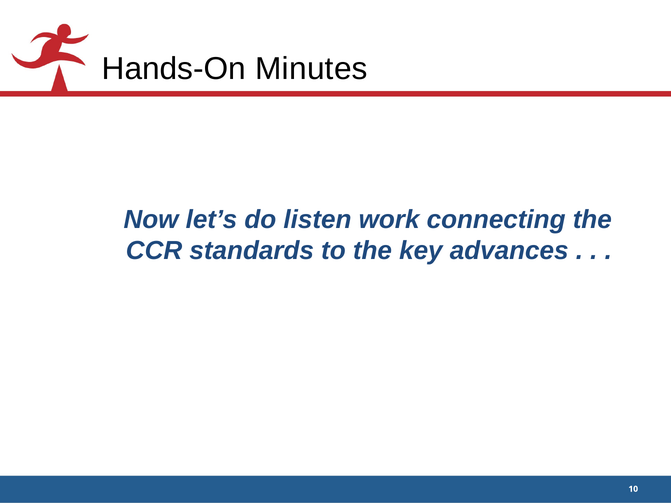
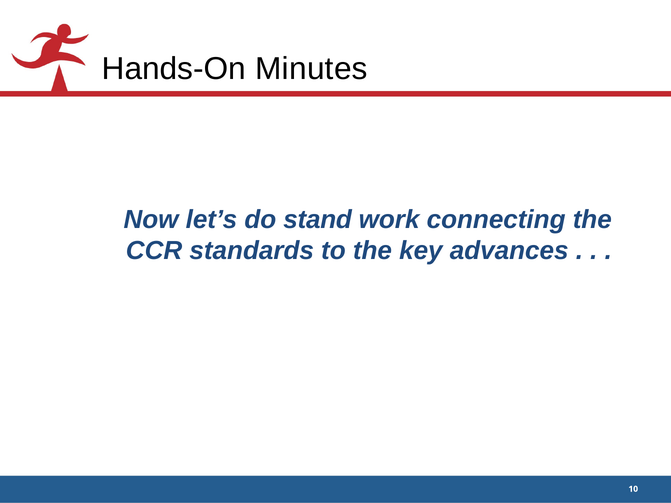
listen: listen -> stand (318, 220)
